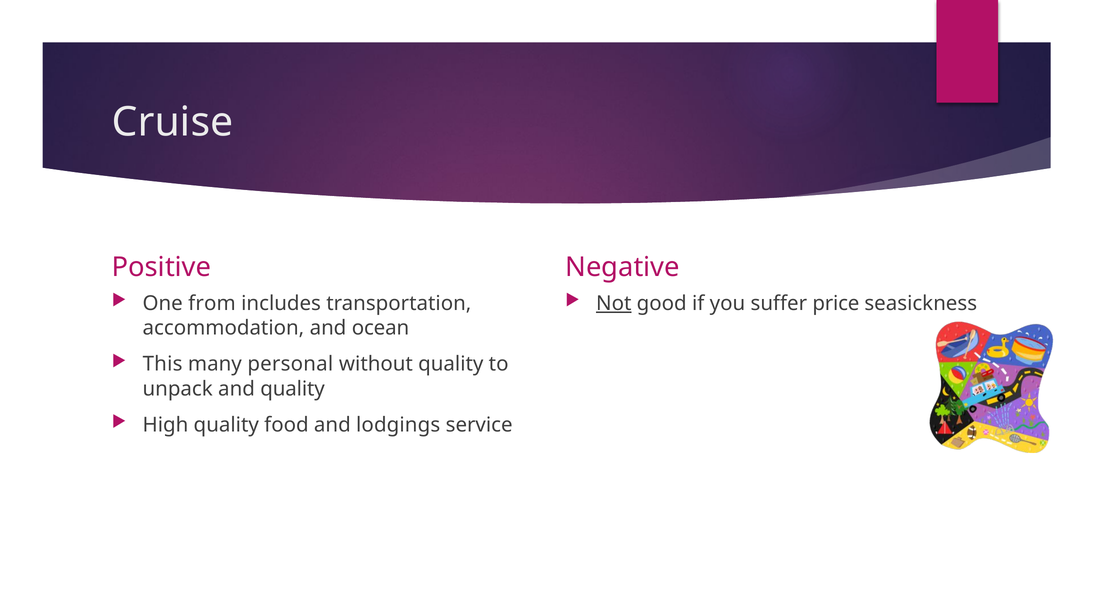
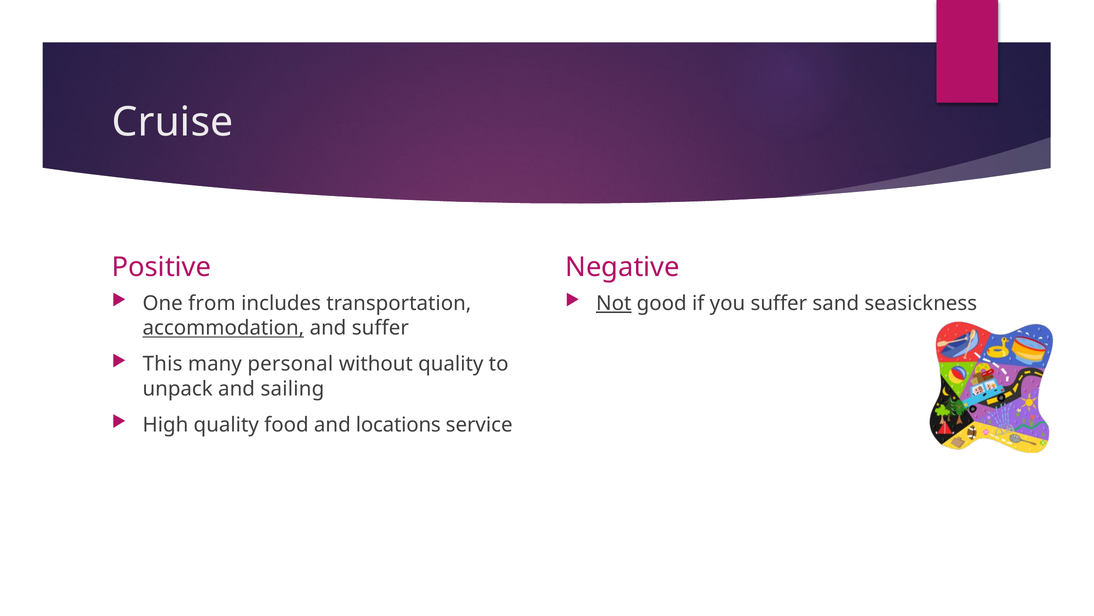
price: price -> sand (836, 303)
accommodation underline: none -> present (223, 328)
and ocean: ocean -> suffer (380, 328)
and quality: quality -> sailing (292, 388)
lodgings: lodgings -> locations (398, 424)
